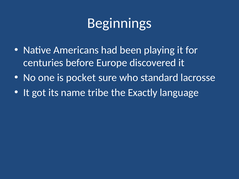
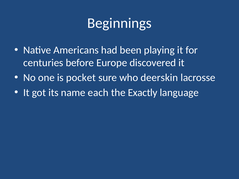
standard: standard -> deerskin (159, 78)
tribe: tribe -> each (98, 93)
